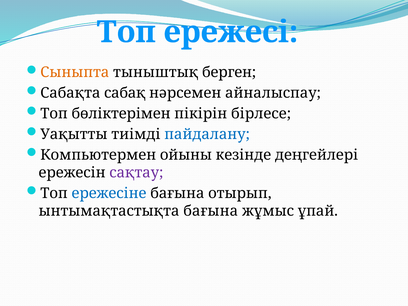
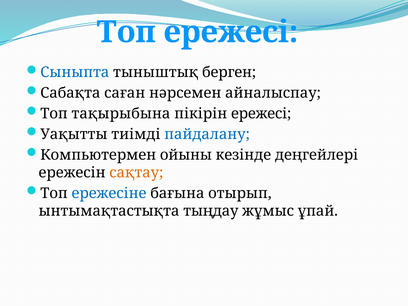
Сыныпта colour: orange -> blue (75, 72)
сабақ: сабақ -> саған (125, 93)
бөліктерімен: бөліктерімен -> тақырыбына (121, 114)
пікірін бірлесе: бірлесе -> ережесі (261, 114)
сақтау colour: purple -> orange (136, 173)
ынтымақтастықта бағына: бағына -> тыңдау (211, 211)
